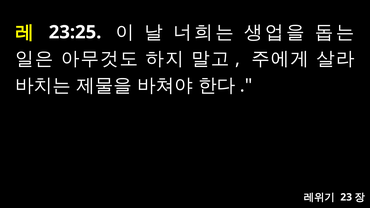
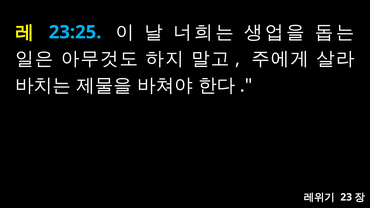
23:25 colour: white -> light blue (75, 32)
